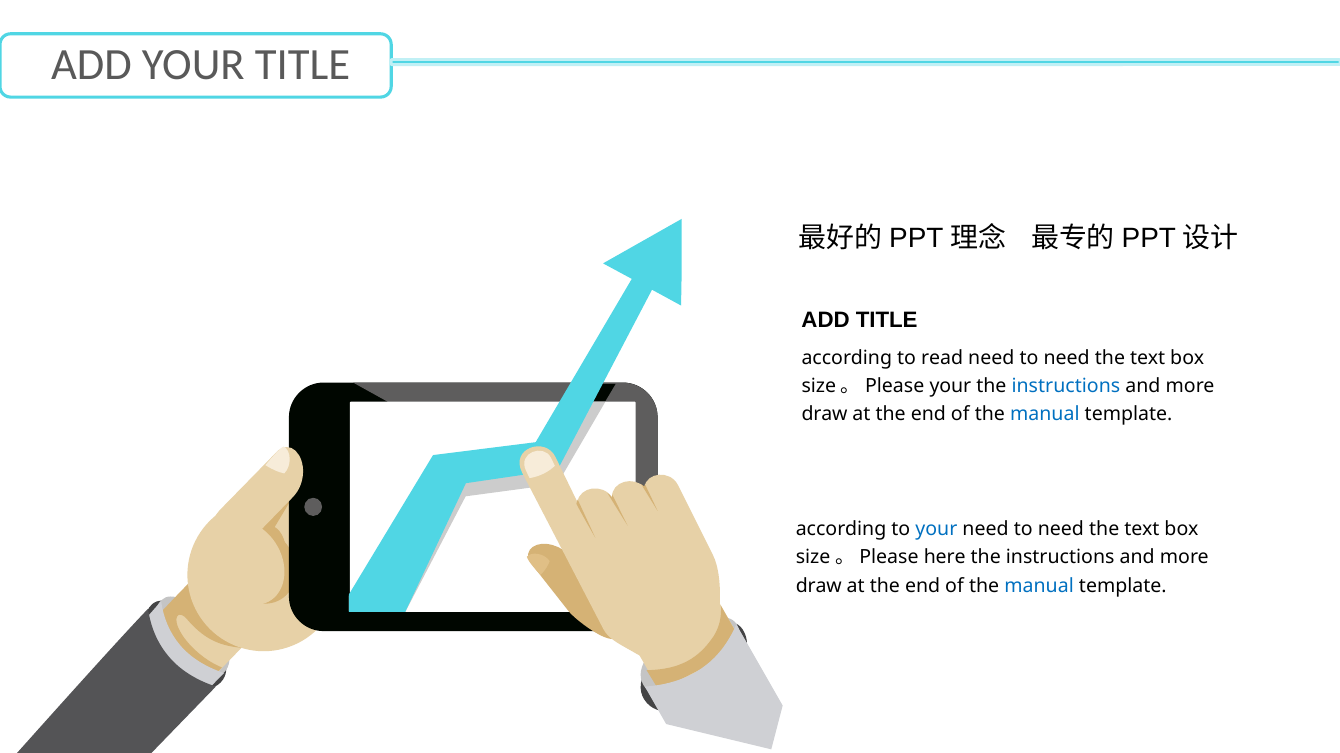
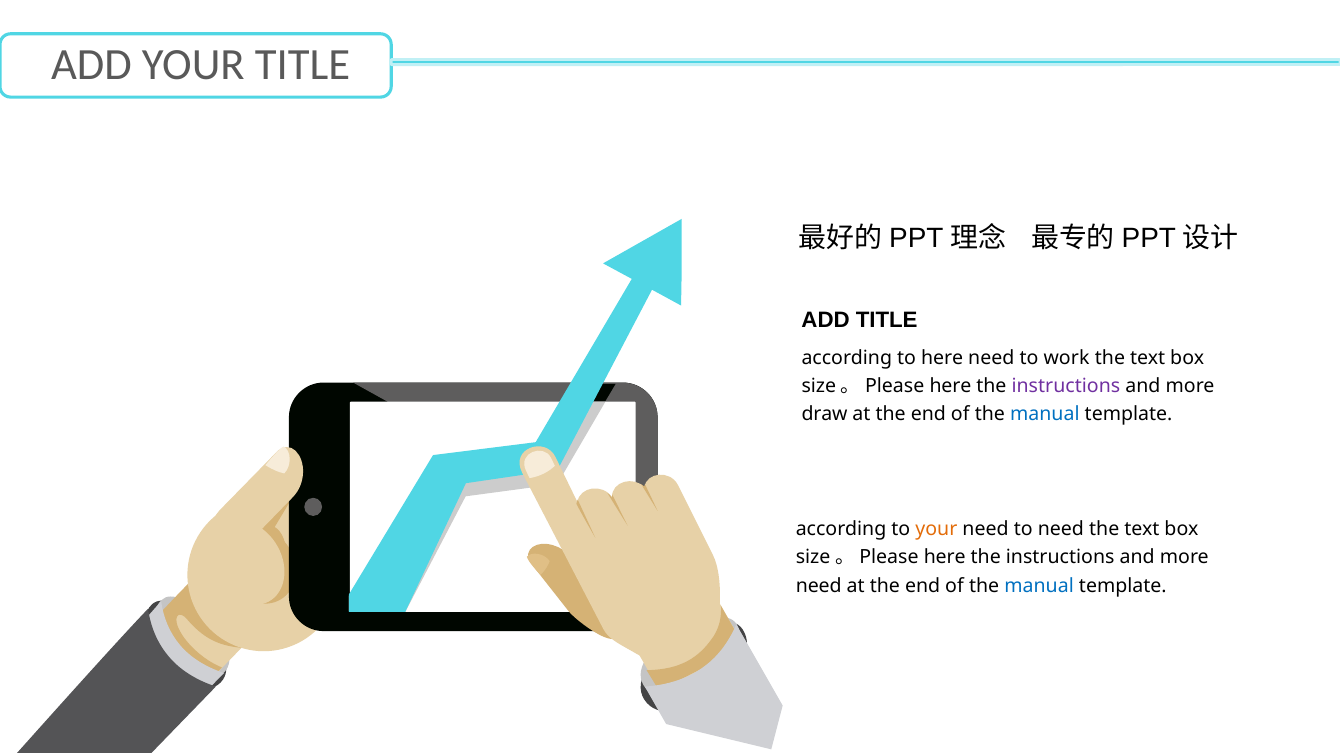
to read: read -> here (942, 359)
need: need -> work (1067, 359)
your: your -> here (950, 387)
instructions colour: blue -> purple (1066, 387)
your colour: blue -> orange (936, 530)
draw: draw -> need (819, 586)
